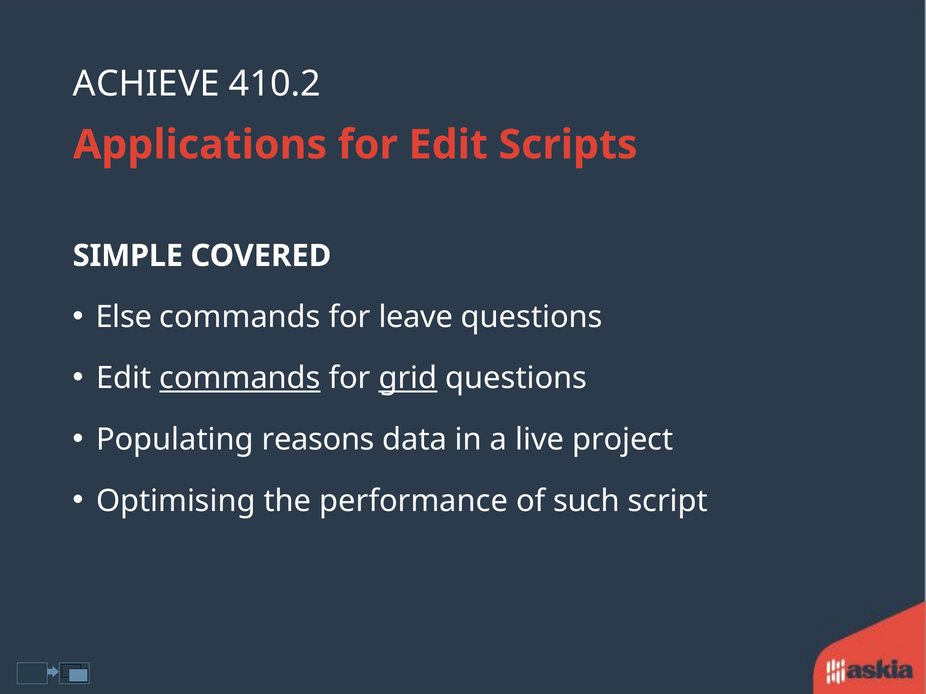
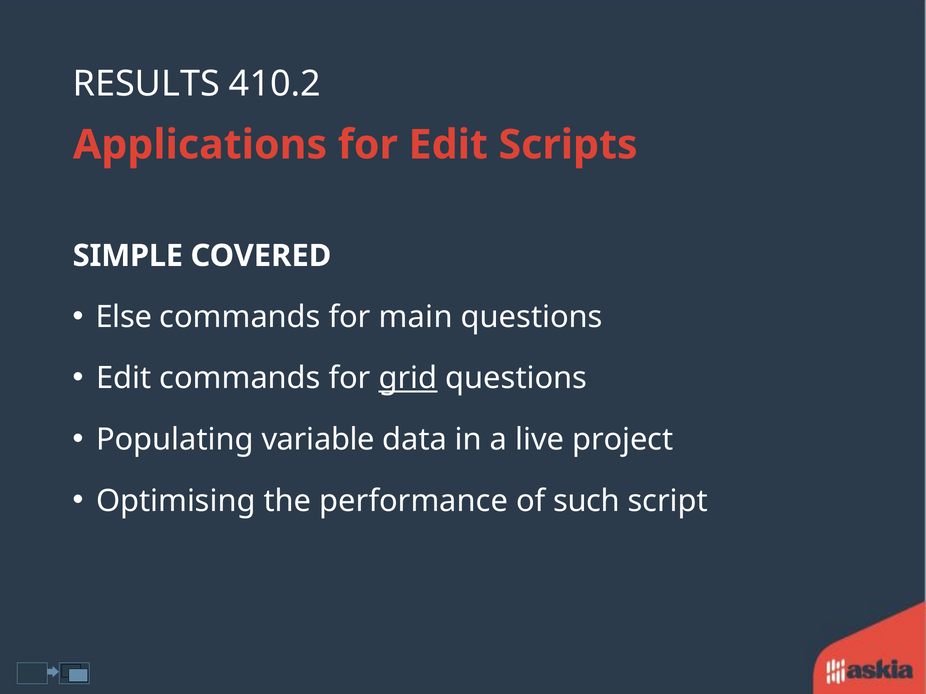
ACHIEVE: ACHIEVE -> RESULTS (146, 84)
leave: leave -> main (416, 317)
commands underline: present -> none (240, 379)
reasons: reasons -> variable (318, 440)
